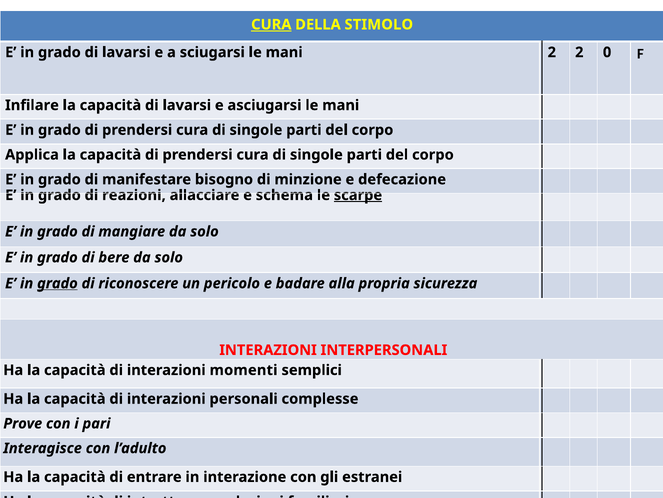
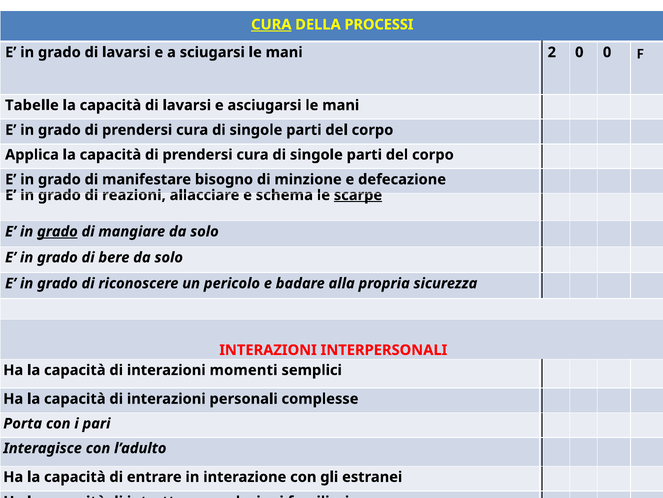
STIMOLO: STIMOLO -> PROCESSI (379, 25)
2 2: 2 -> 0 (579, 52)
Infilare: Infilare -> Tabelle (32, 105)
grado underline: none -> present (57, 231)
grado underline: present -> none (57, 283)
Prove: Prove -> Porta (23, 423)
